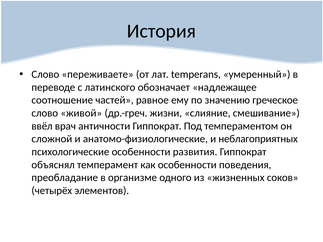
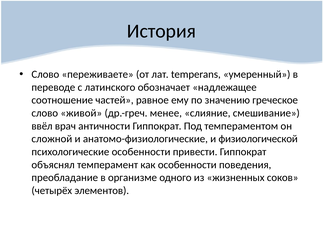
жизни: жизни -> менее (166, 113)
неблагоприятных: неблагоприятных -> физиологической (258, 139)
развития: развития -> привести (195, 152)
